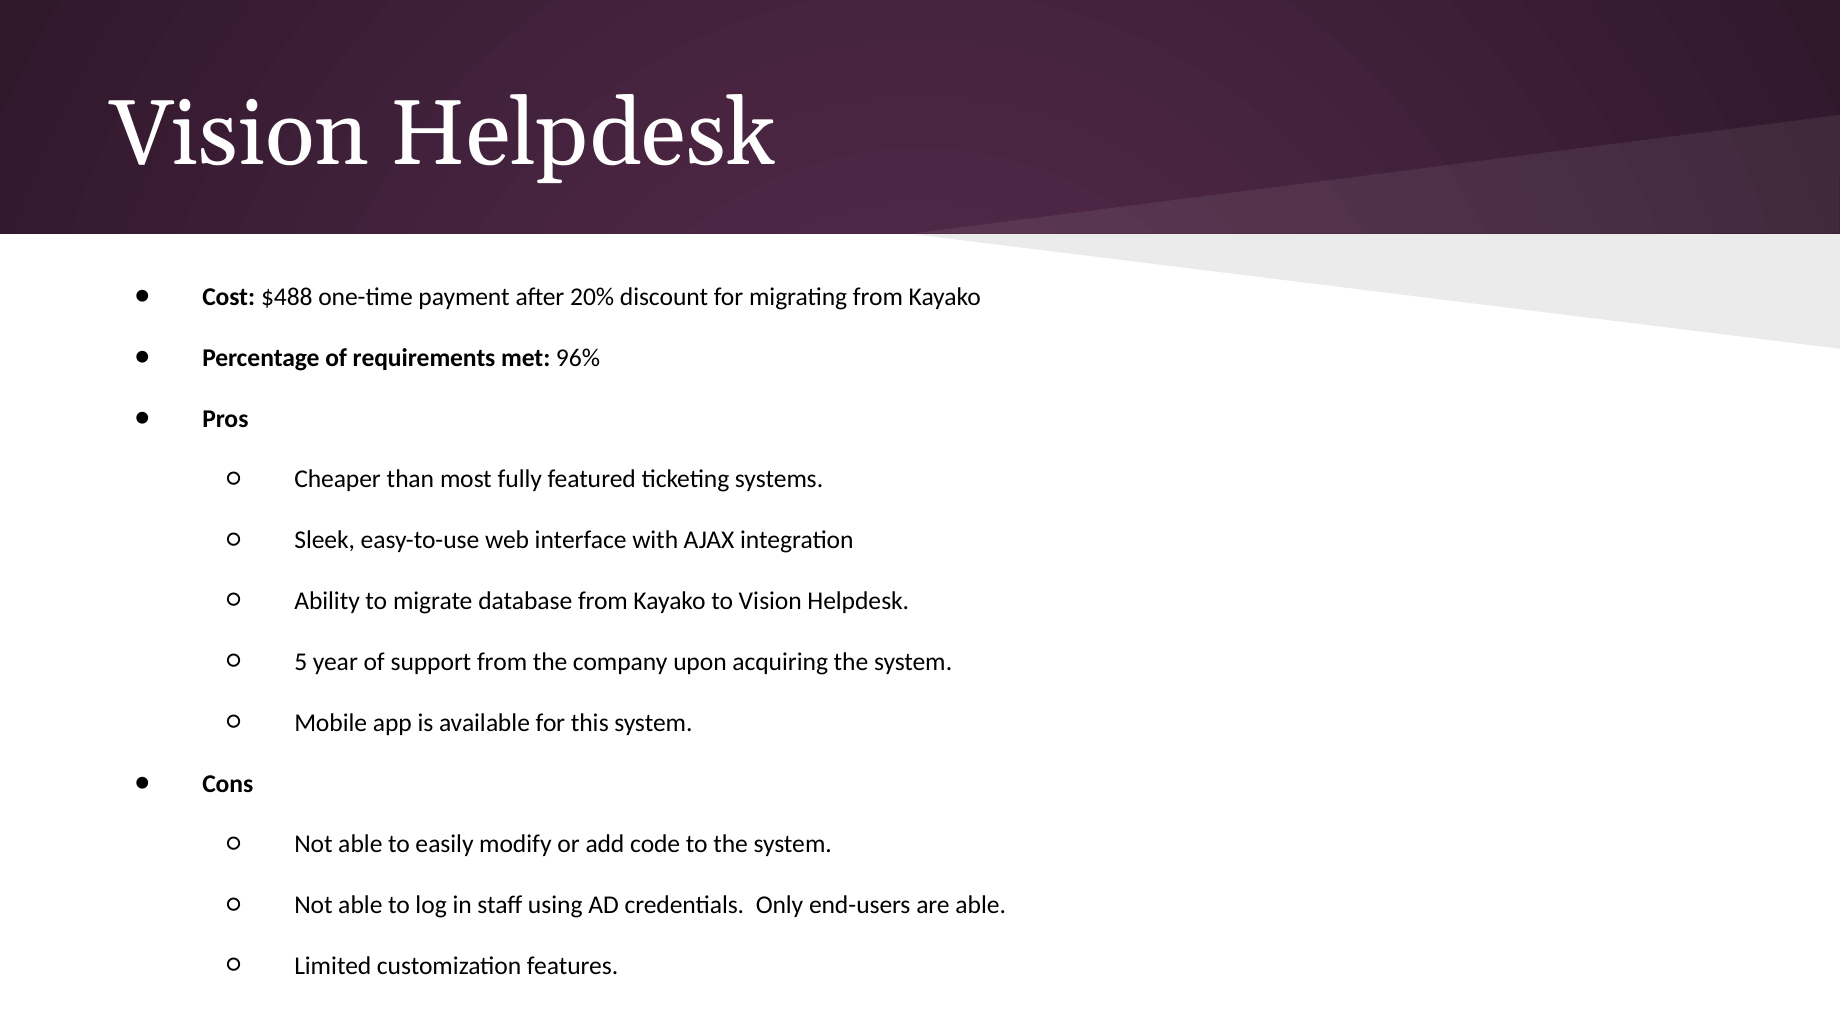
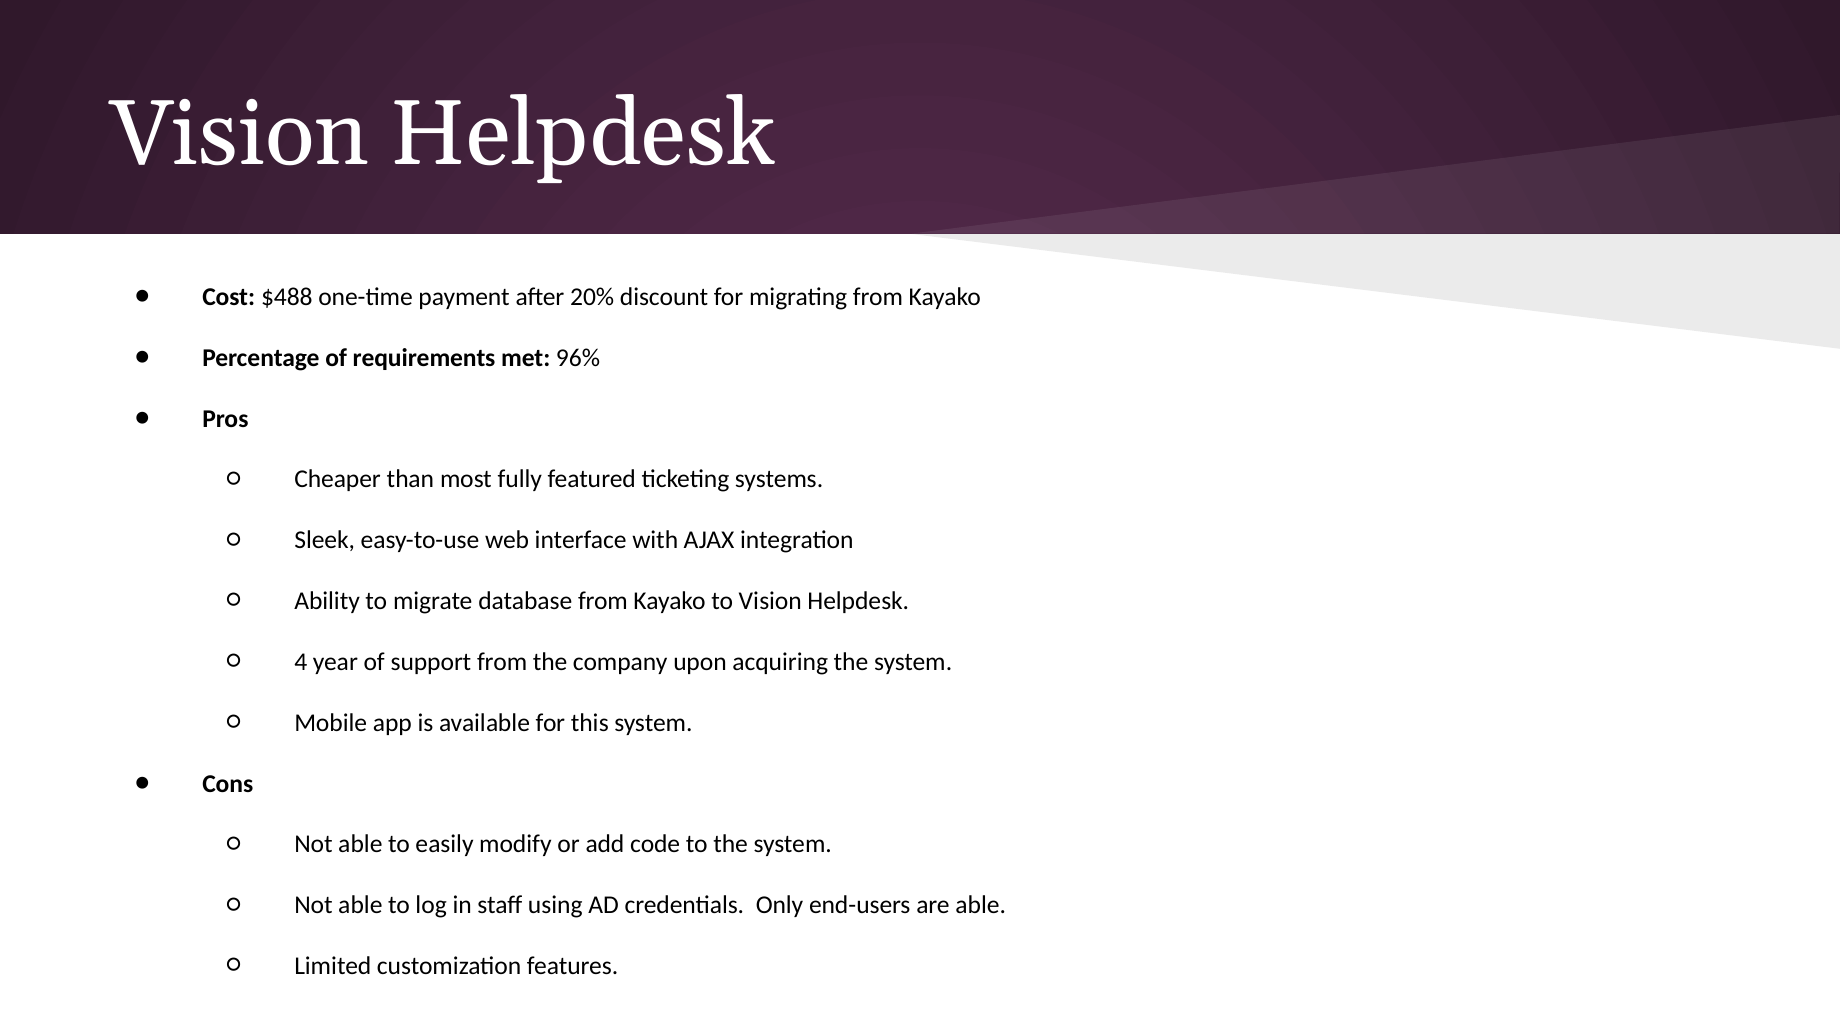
5: 5 -> 4 (301, 662)
